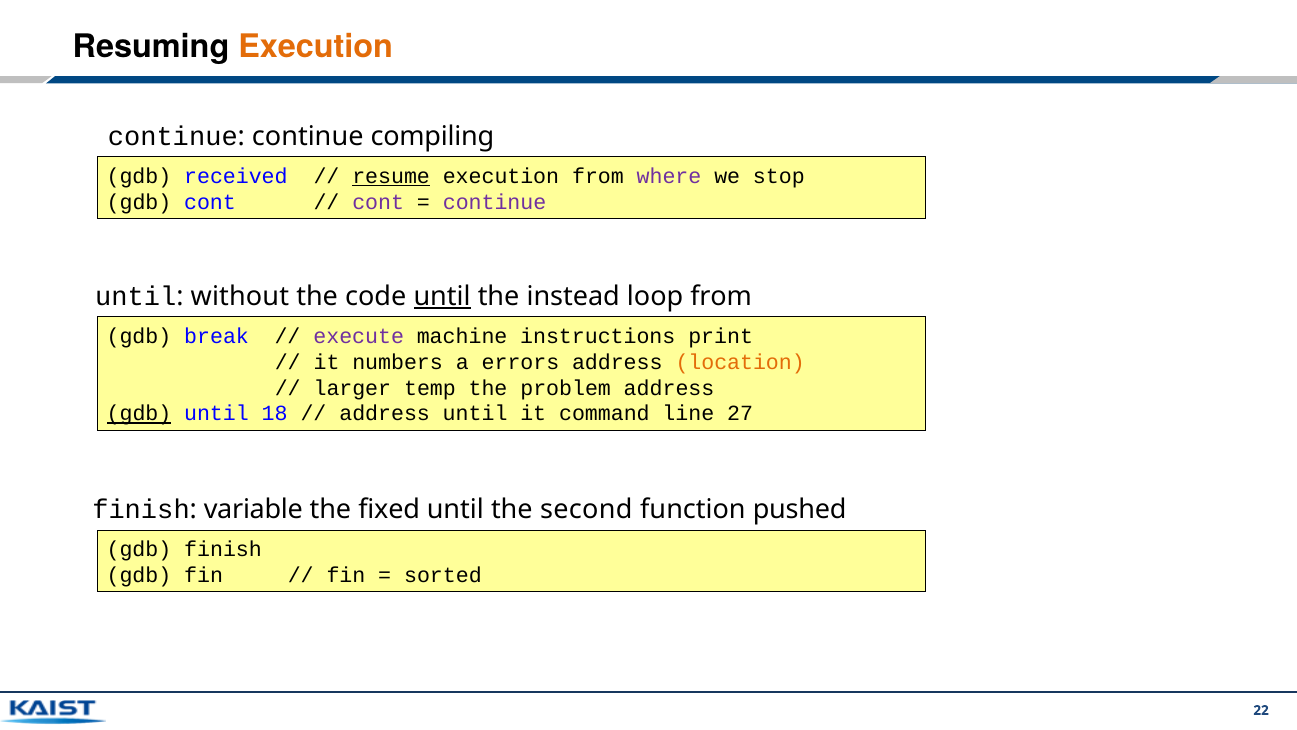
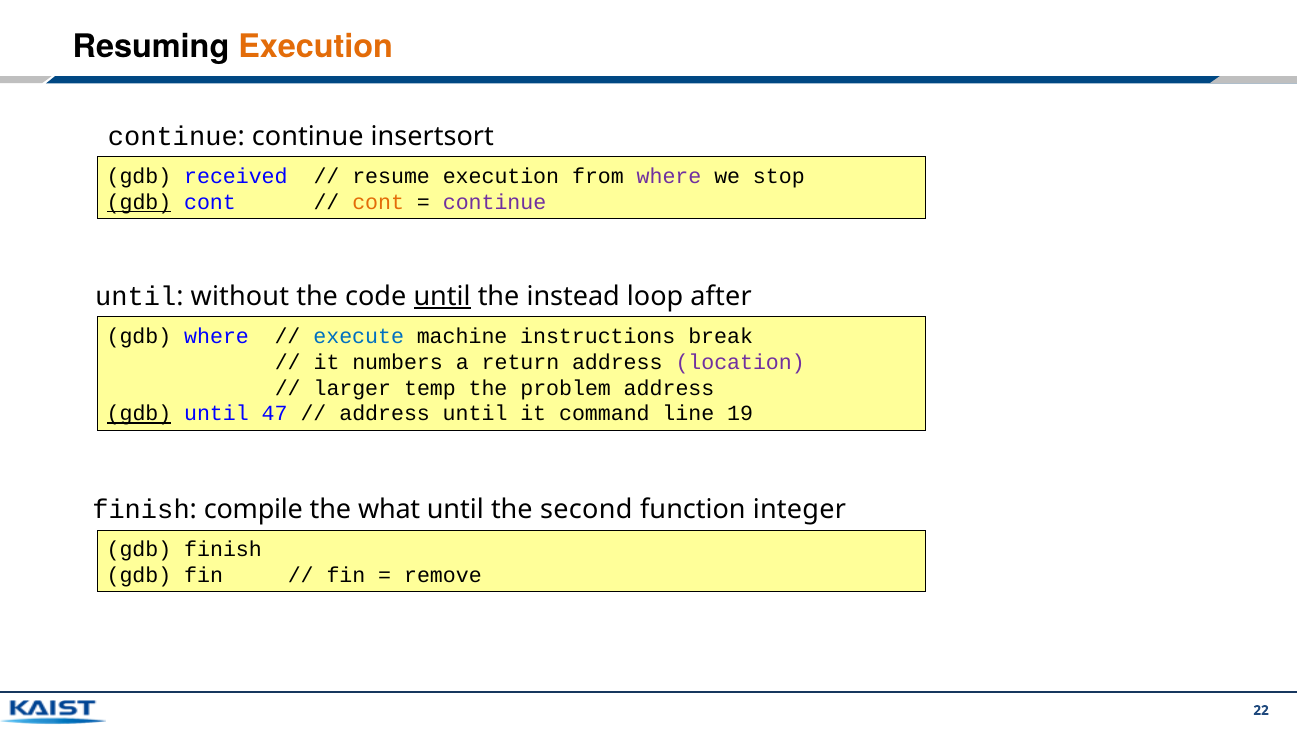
compiling: compiling -> insertsort (432, 136)
resume underline: present -> none (391, 176)
gdb underline: none -> present (139, 202)
cont colour: purple -> orange (378, 202)
loop from: from -> after (721, 296)
gdb break: break -> where (217, 336)
execute colour: purple -> blue (359, 336)
print: print -> break (721, 336)
errors: errors -> return (520, 362)
location colour: orange -> purple (740, 362)
18: 18 -> 47 (275, 414)
27: 27 -> 19 (740, 414)
variable: variable -> compile (253, 509)
fixed: fixed -> what (389, 509)
pushed: pushed -> integer (799, 509)
sorted: sorted -> remove (443, 575)
